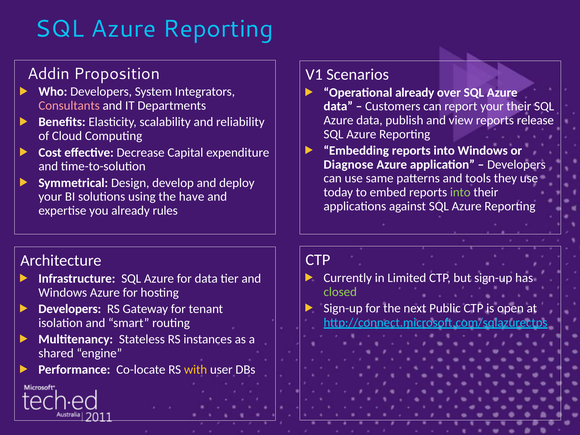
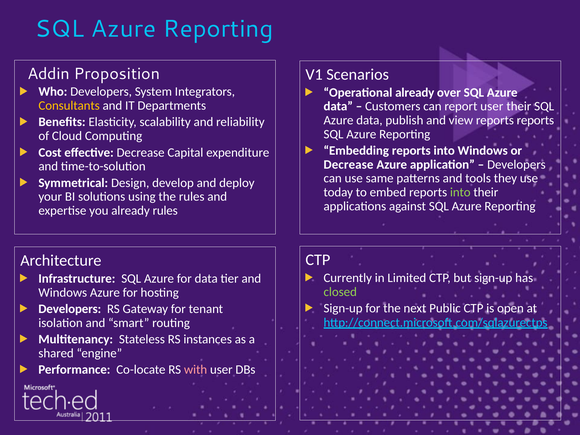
Consultants colour: pink -> yellow (69, 106)
report your: your -> user (492, 106)
reports release: release -> reports (535, 120)
Diagnose: Diagnose -> Decrease (349, 165)
the have: have -> rules (192, 197)
with colour: yellow -> pink (196, 370)
